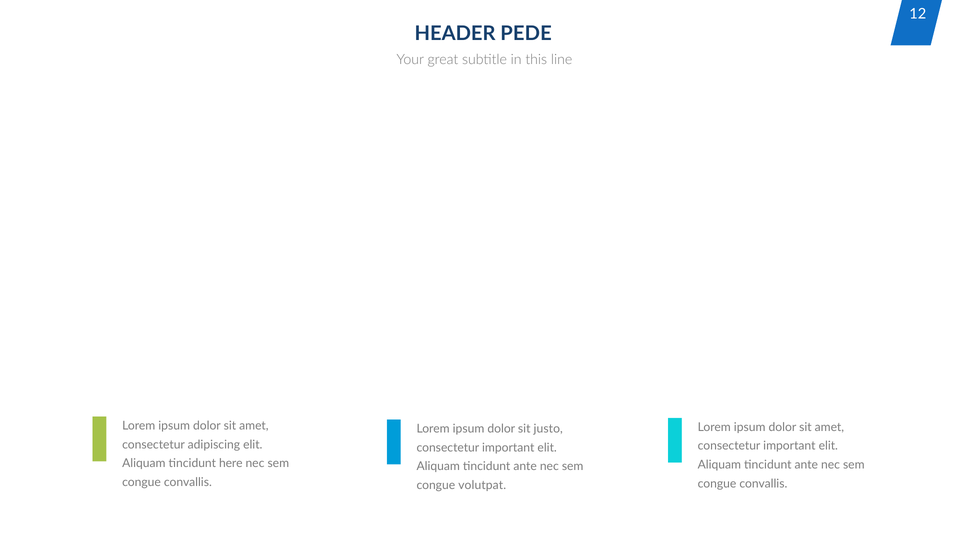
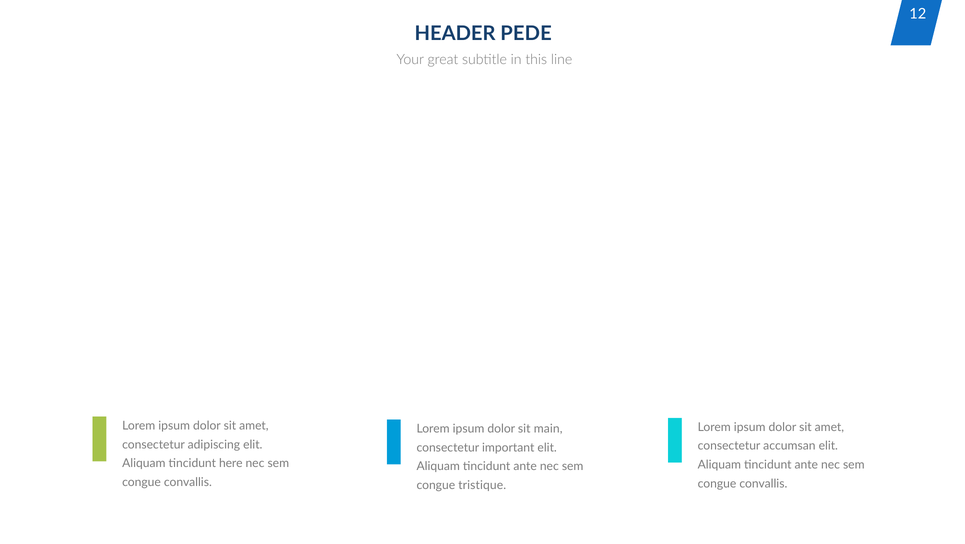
justo: justo -> main (548, 429)
important: important -> accumsan (789, 446)
volutpat: volutpat -> tristique (482, 485)
